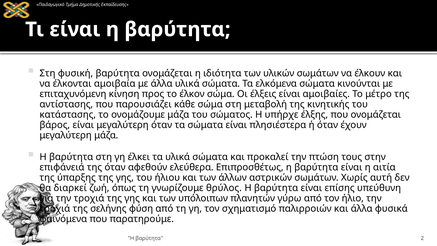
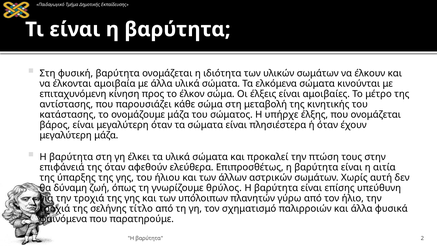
διαρκεί: διαρκεί -> δύναμη (70, 188)
φύση: φύση -> τίτλο (141, 209)
